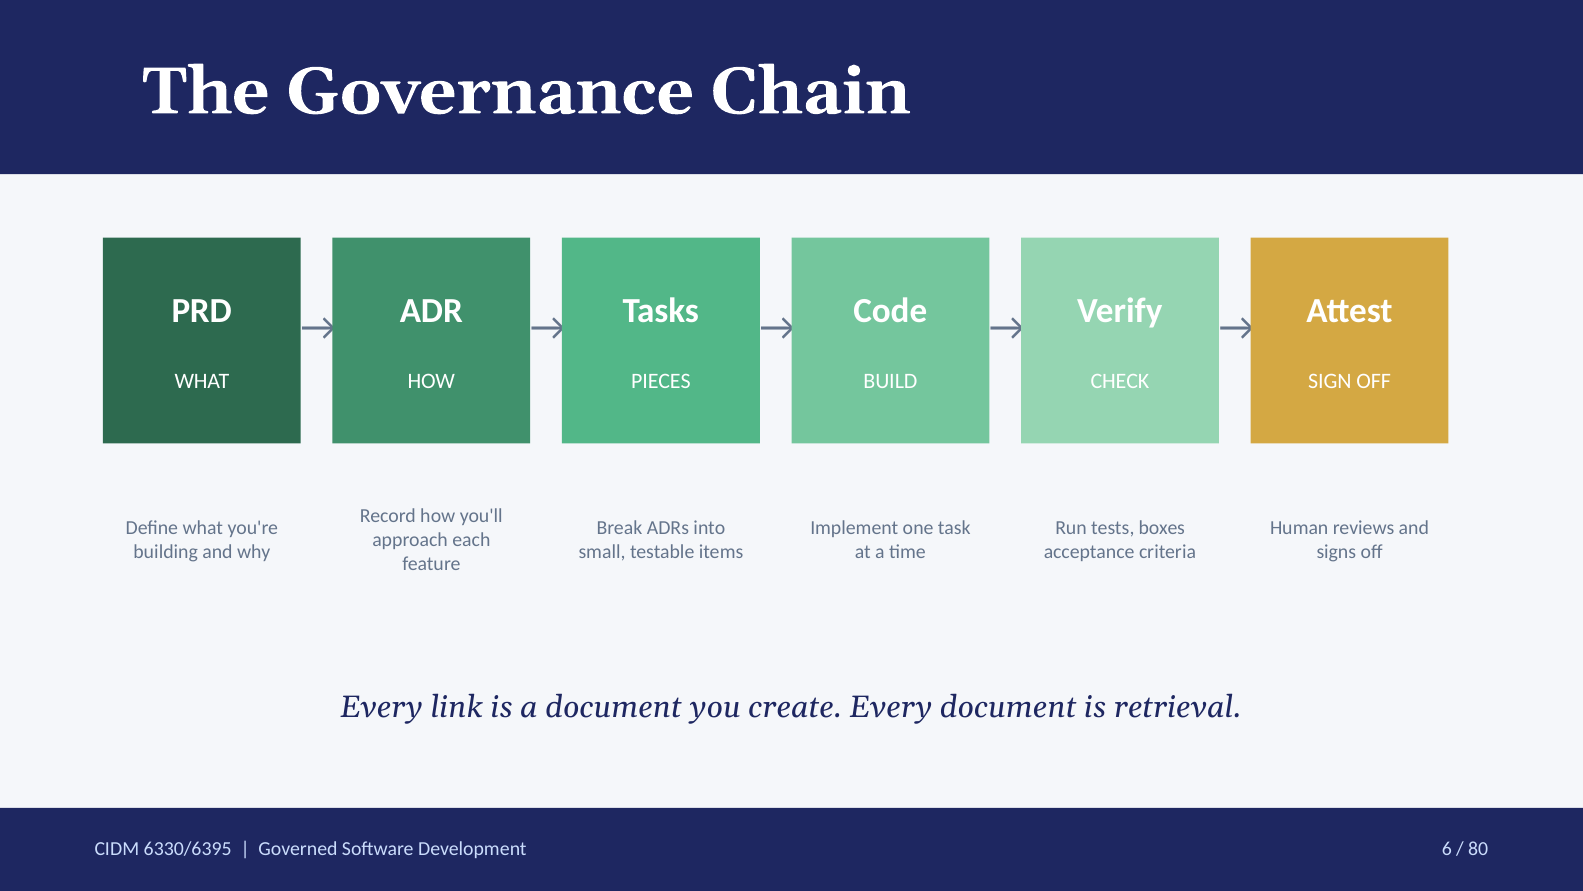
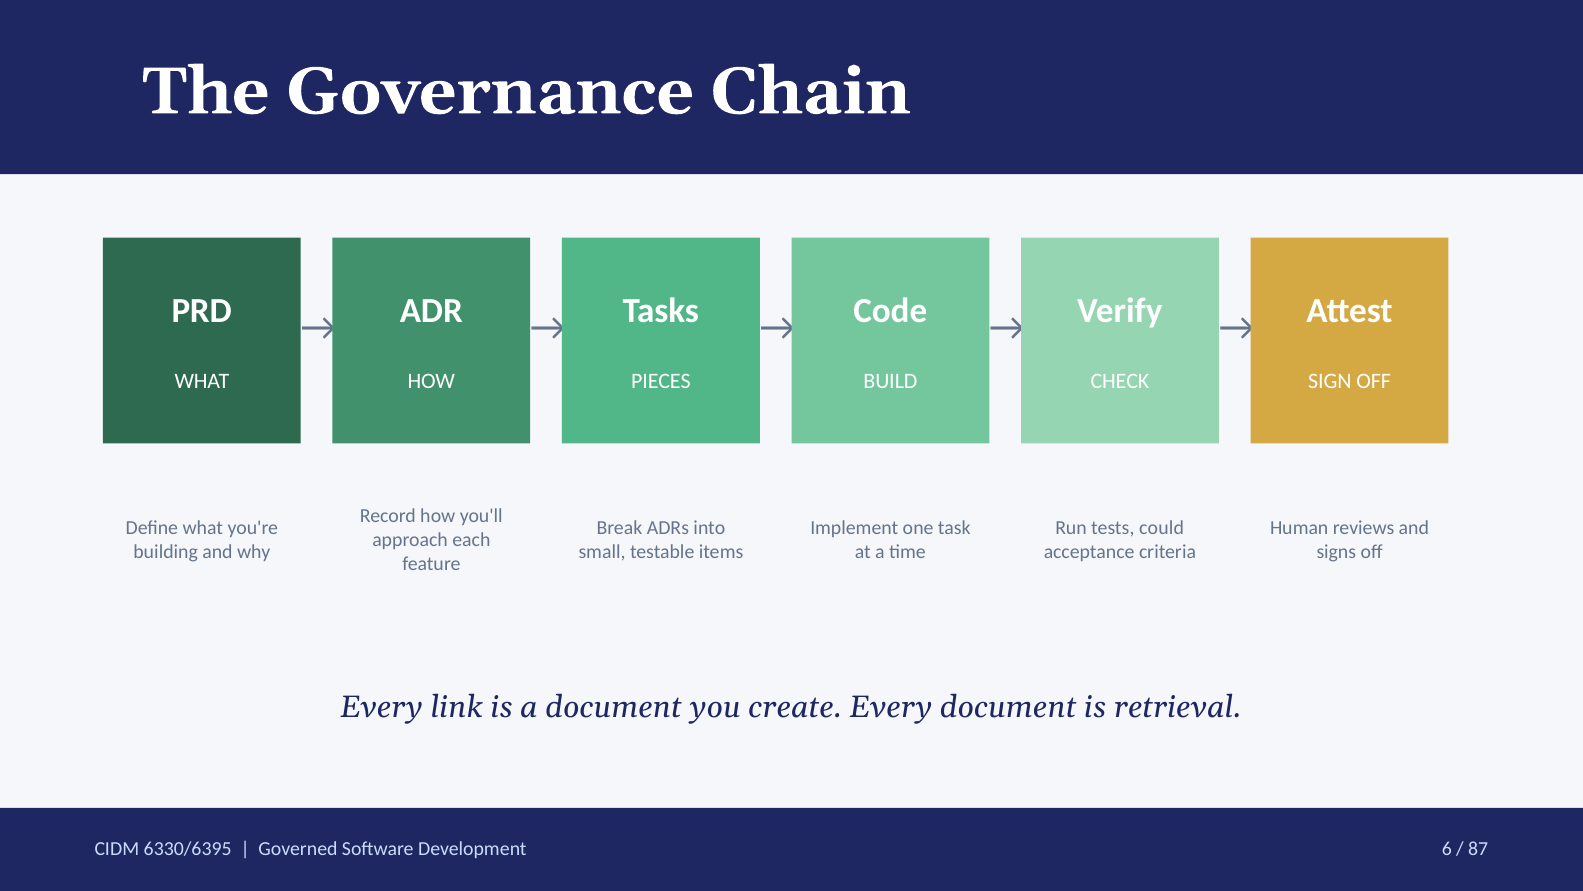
boxes: boxes -> could (1162, 528)
80: 80 -> 87 (1478, 848)
